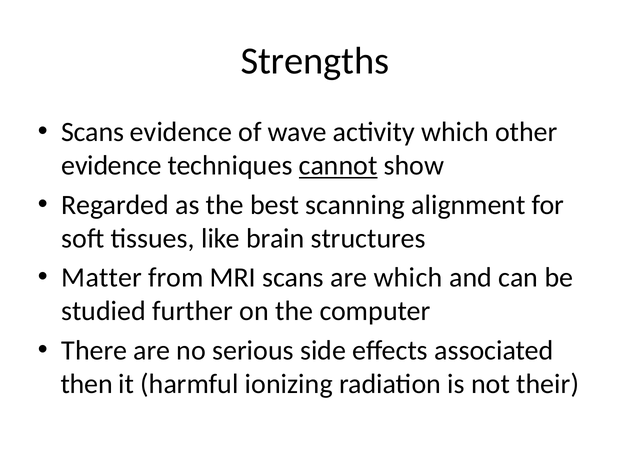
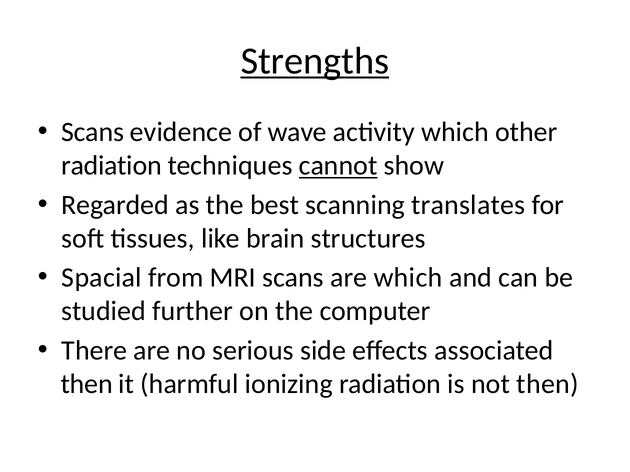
Strengths underline: none -> present (315, 61)
evidence: evidence -> radiation (111, 166)
alignment: alignment -> translates (468, 205)
Matter: Matter -> Spacial (102, 278)
not their: their -> then (548, 384)
